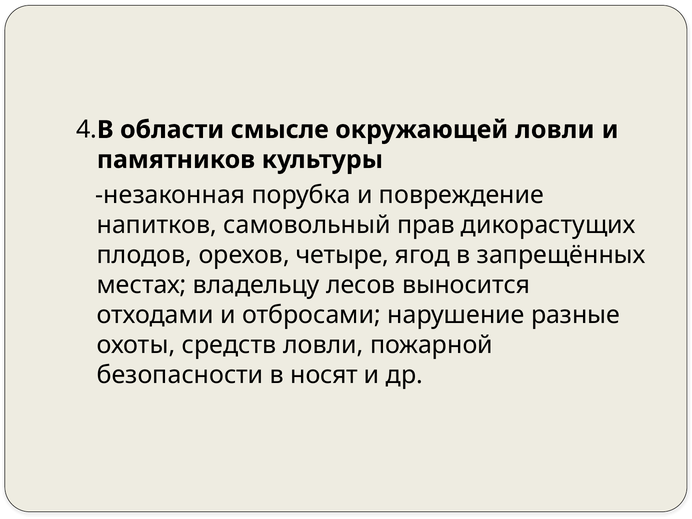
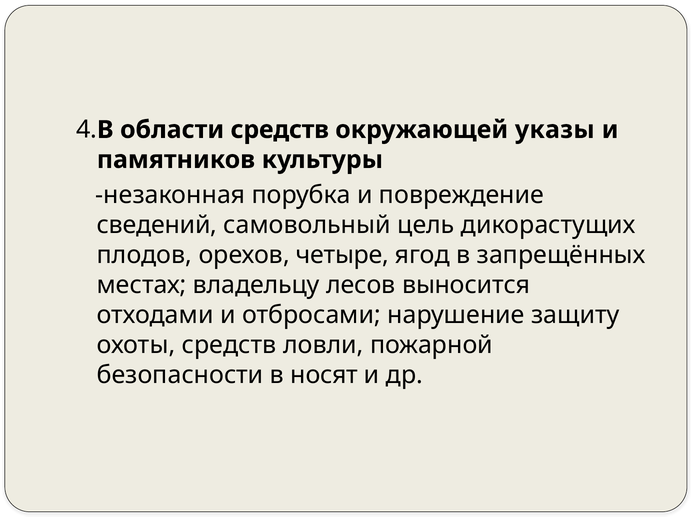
области смысле: смысле -> средств (280, 130)
окружающей ловли: ловли -> указы (555, 130)
напитков: напитков -> сведений (157, 225)
прав: прав -> цель (426, 225)
разные: разные -> защиту (575, 315)
